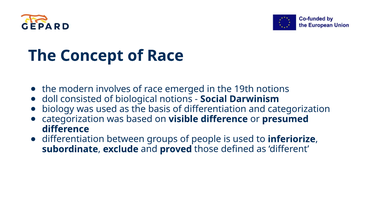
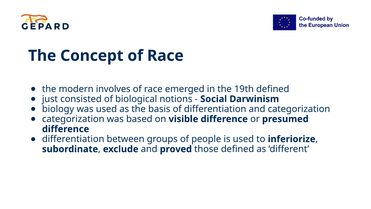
19th notions: notions -> defined (273, 89)
doll: doll -> just (50, 99)
